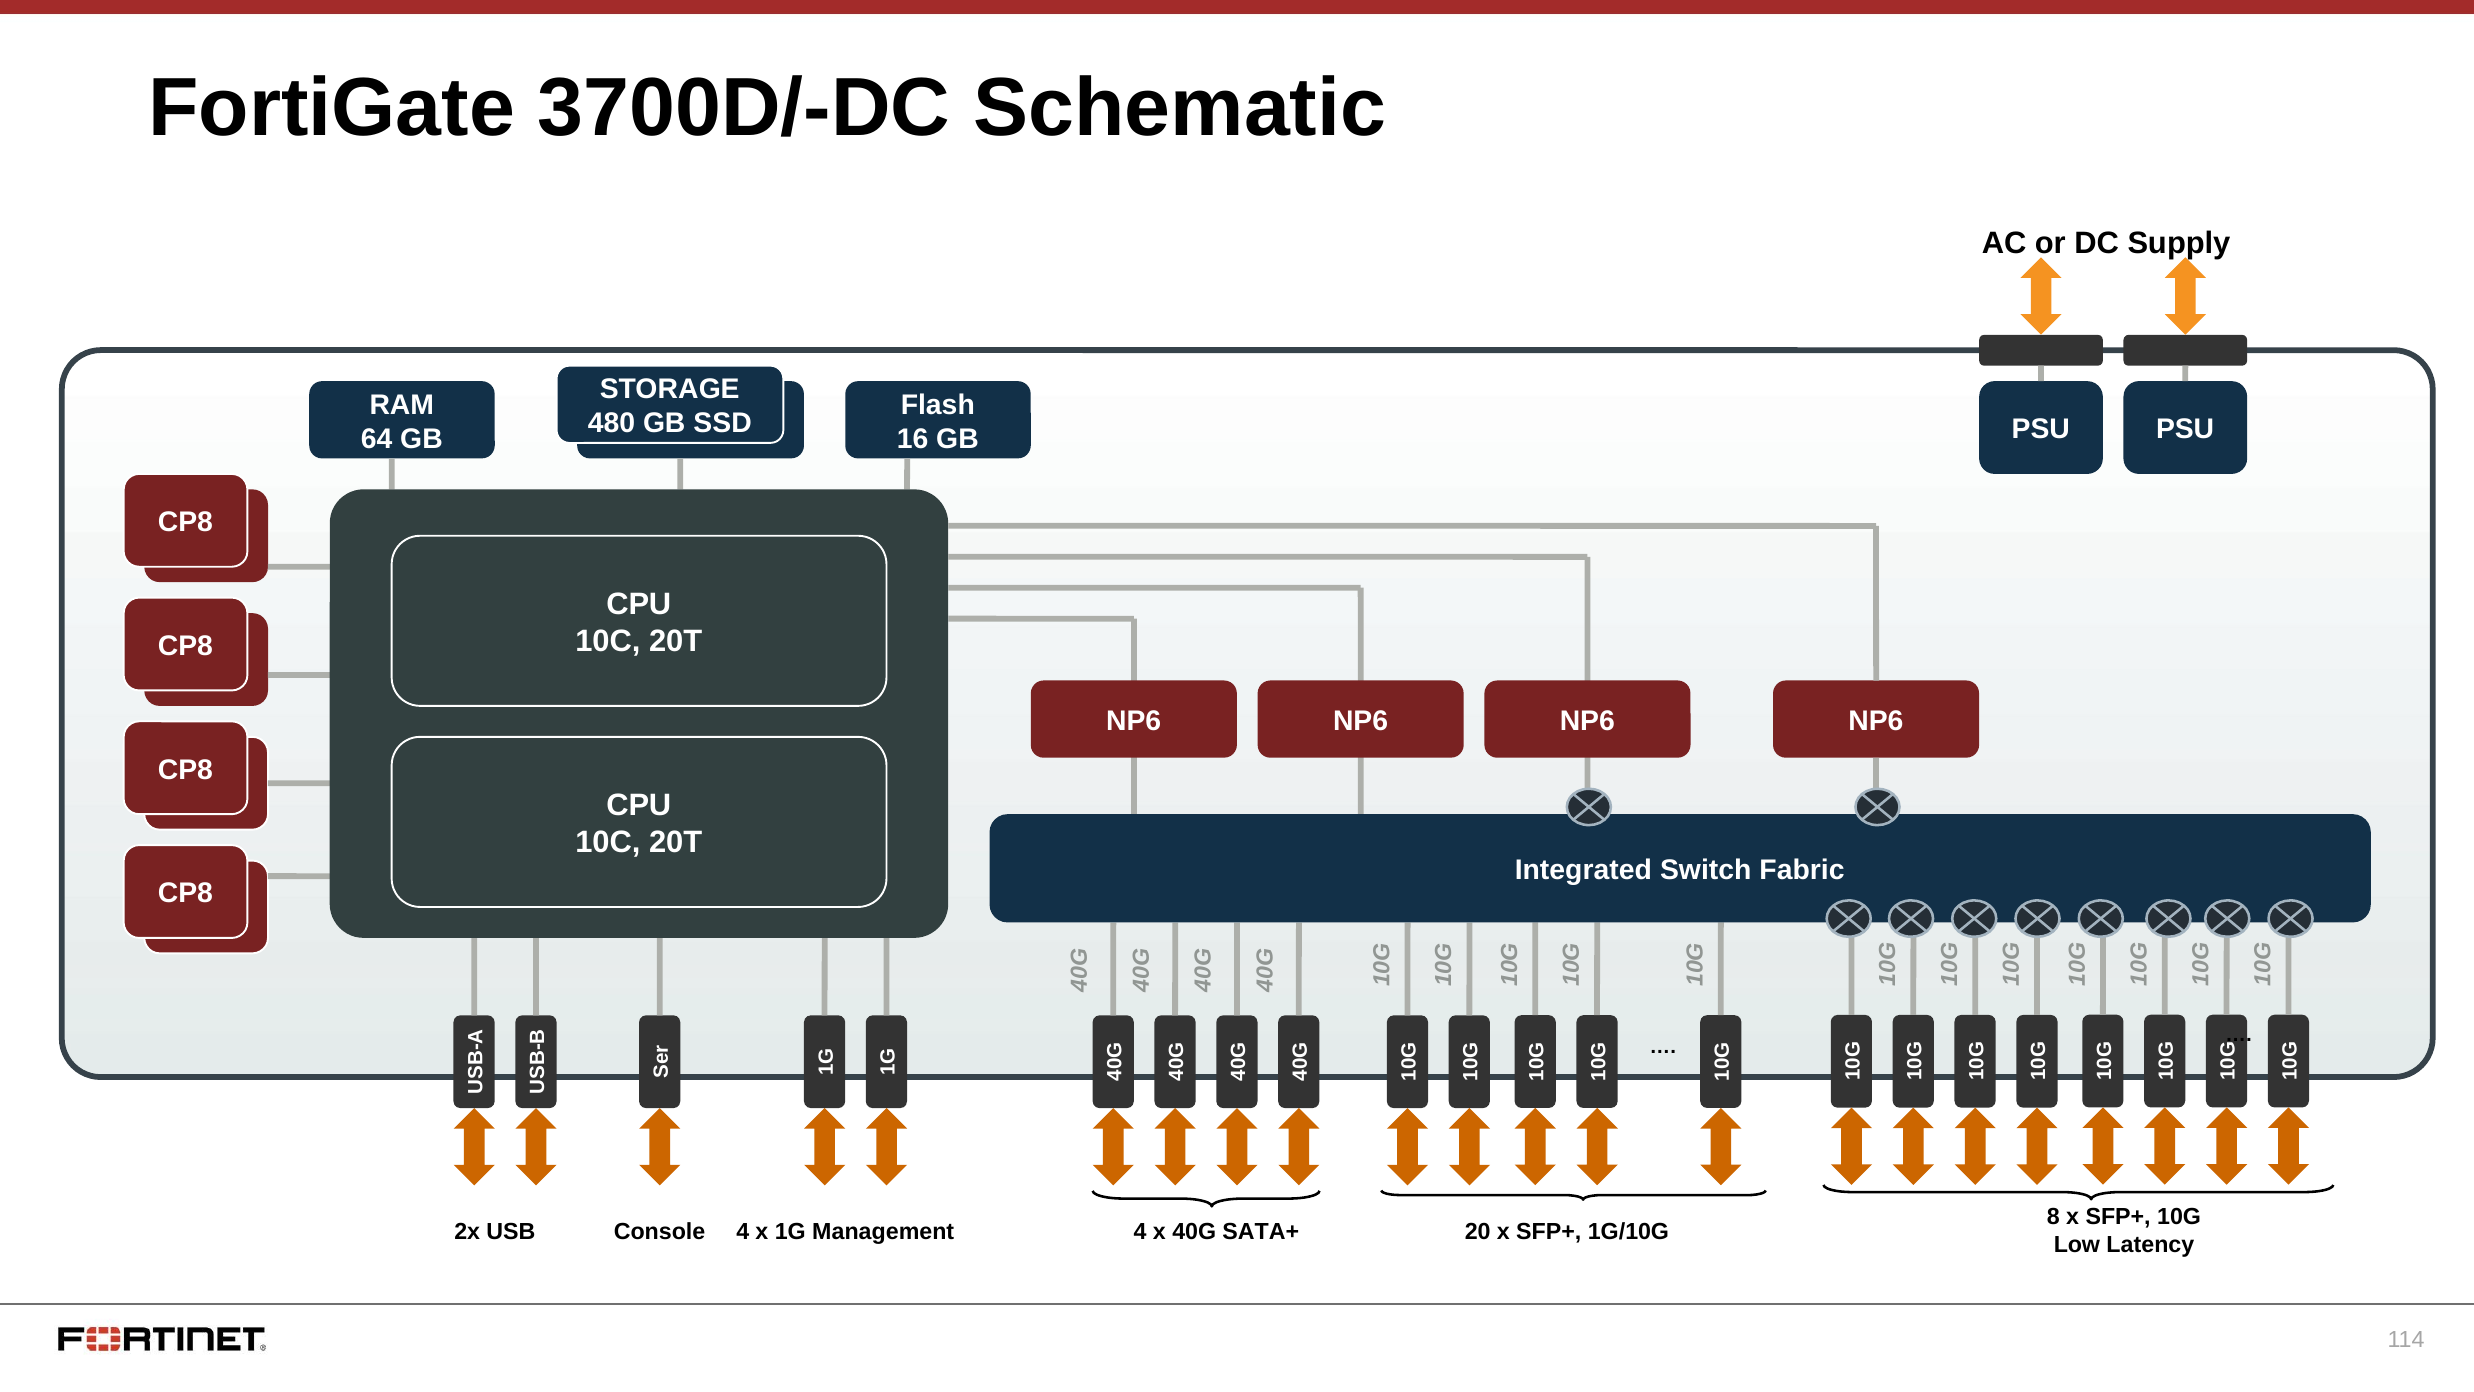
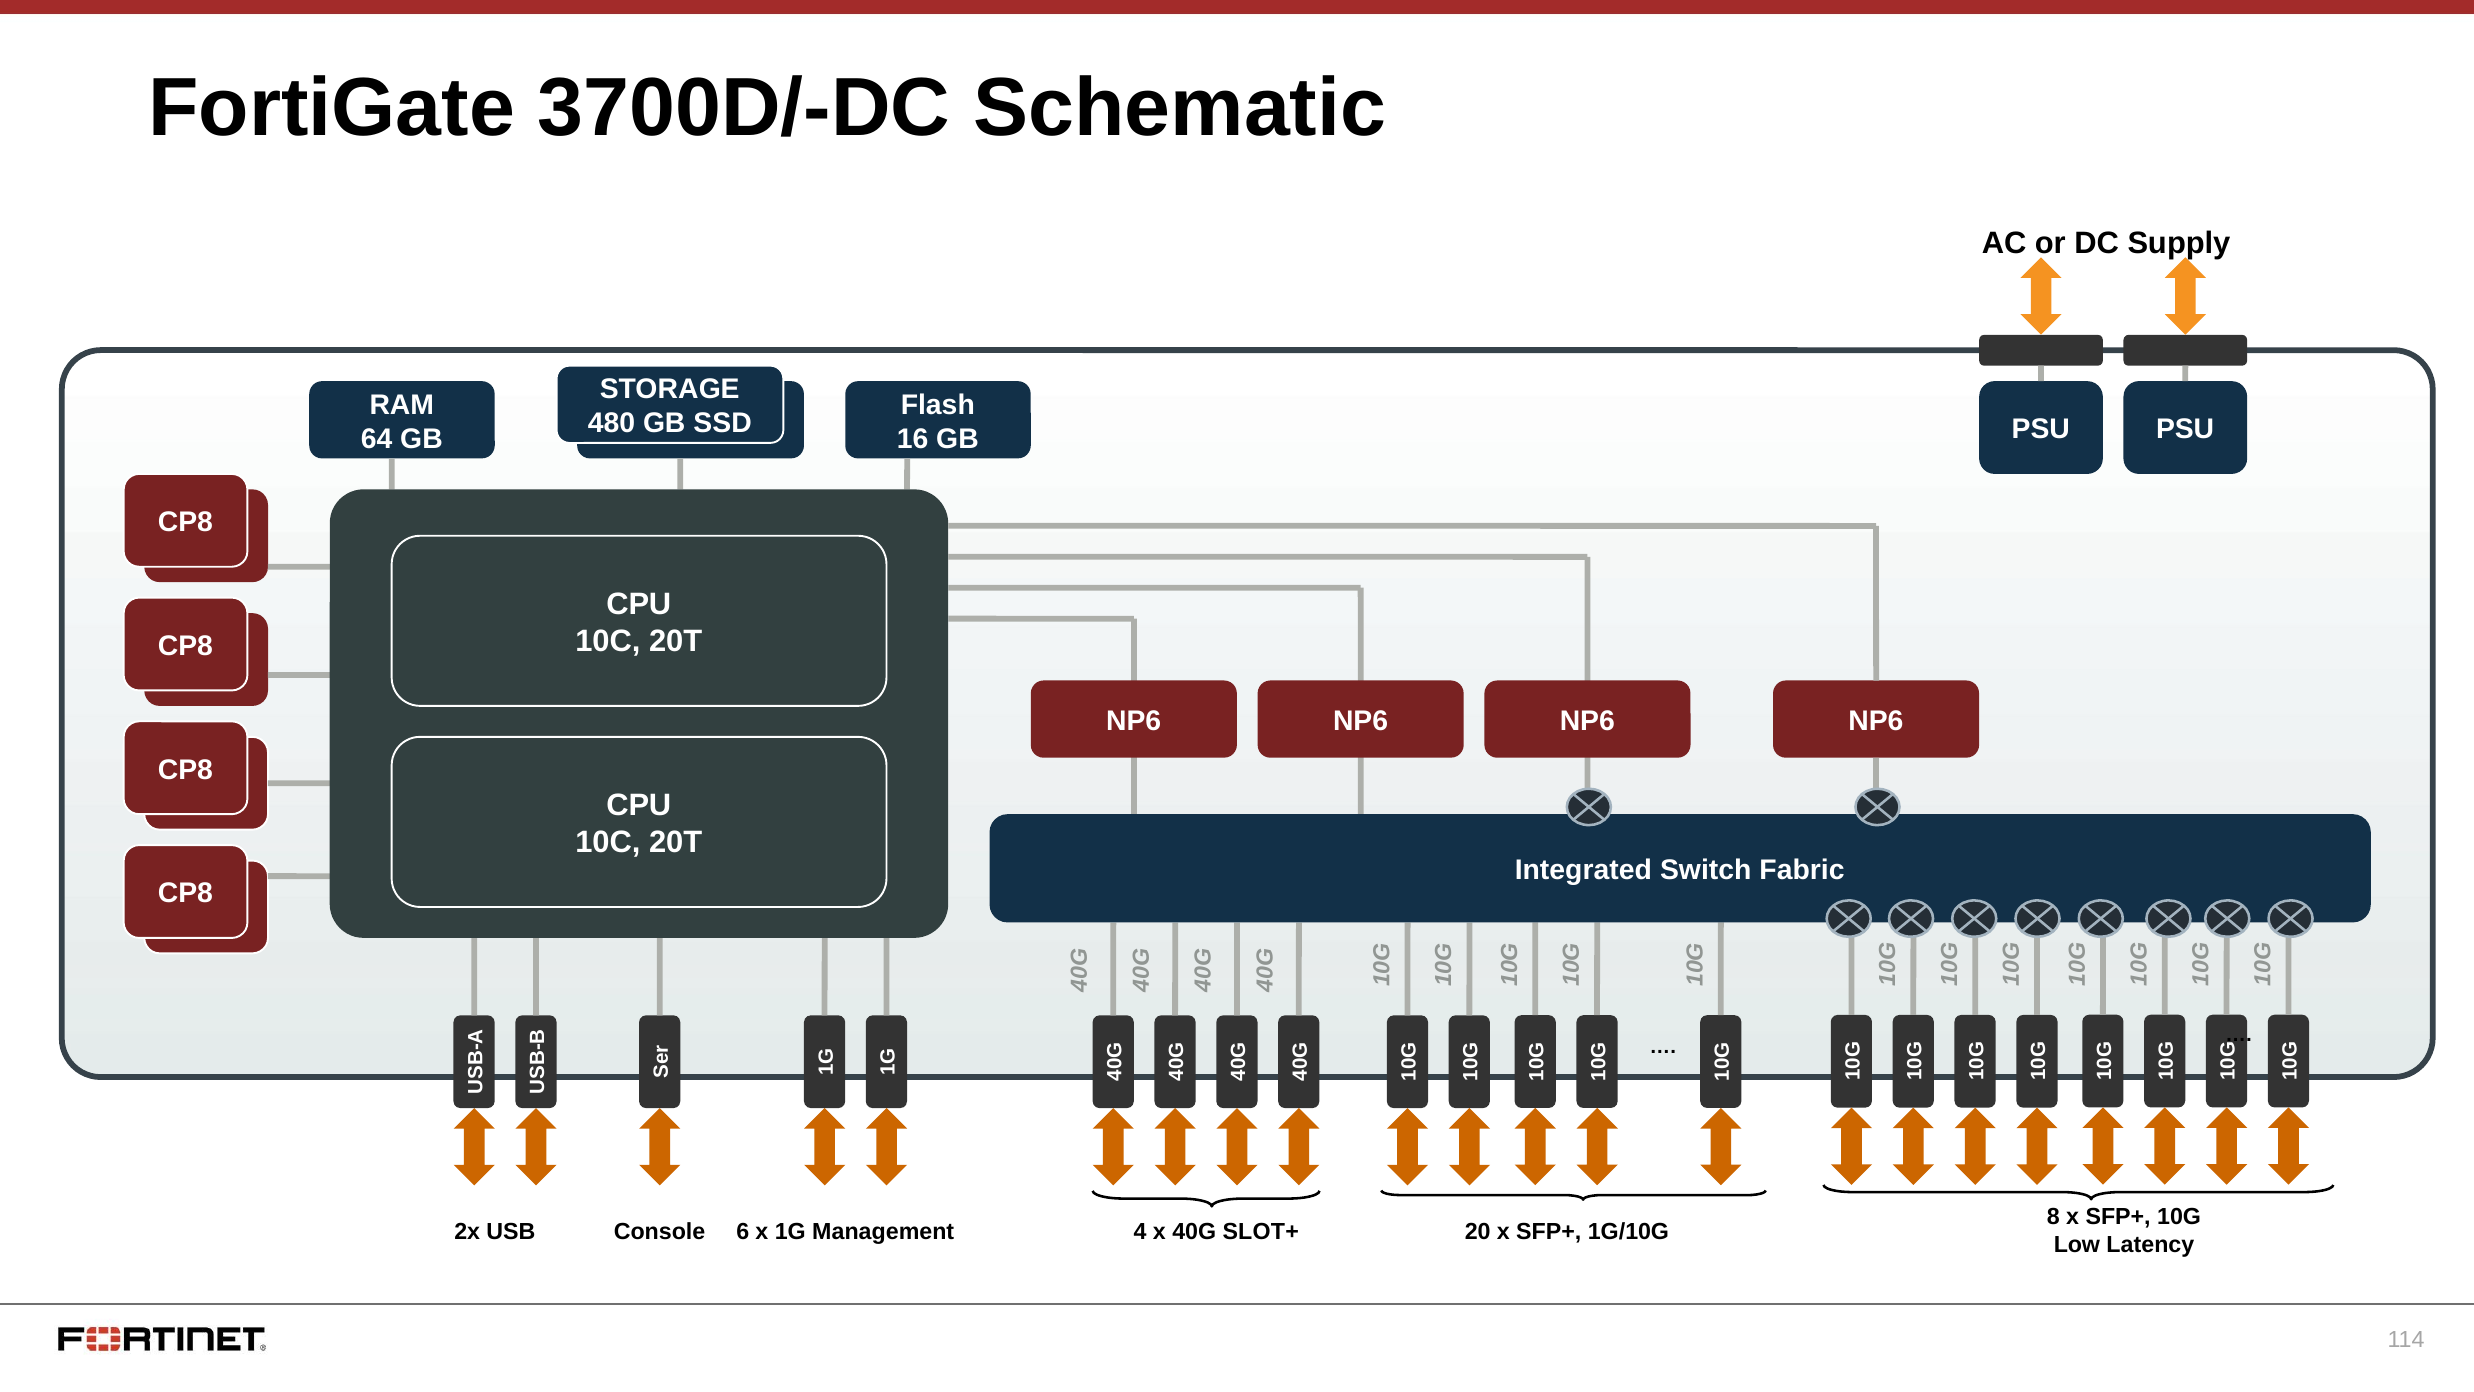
Console 4: 4 -> 6 (743, 1232)
SATA+: SATA+ -> SLOT+ (1261, 1232)
